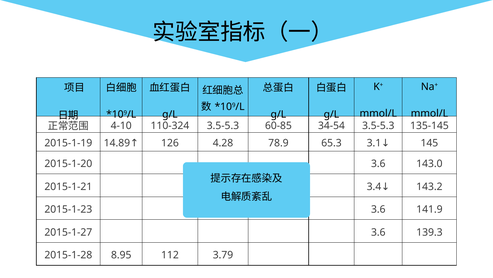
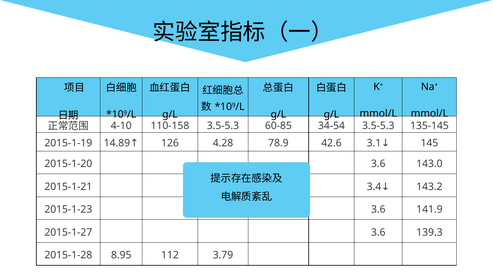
110-324: 110-324 -> 110-158 (170, 125)
65.3: 65.3 -> 42.6 (331, 143)
